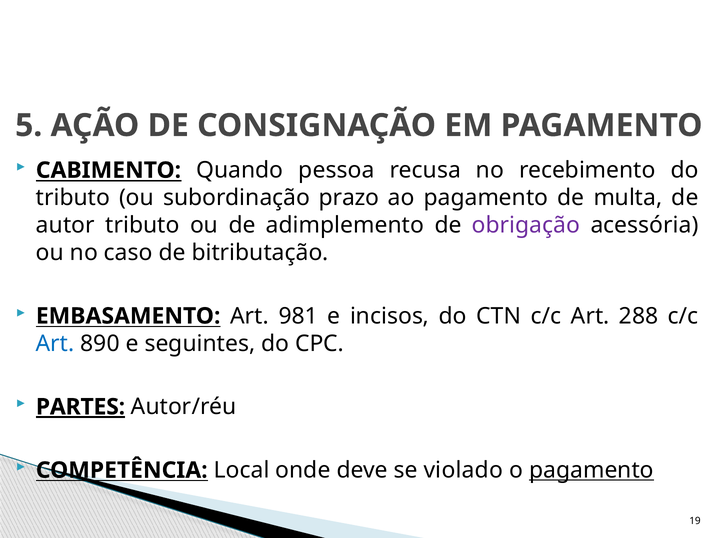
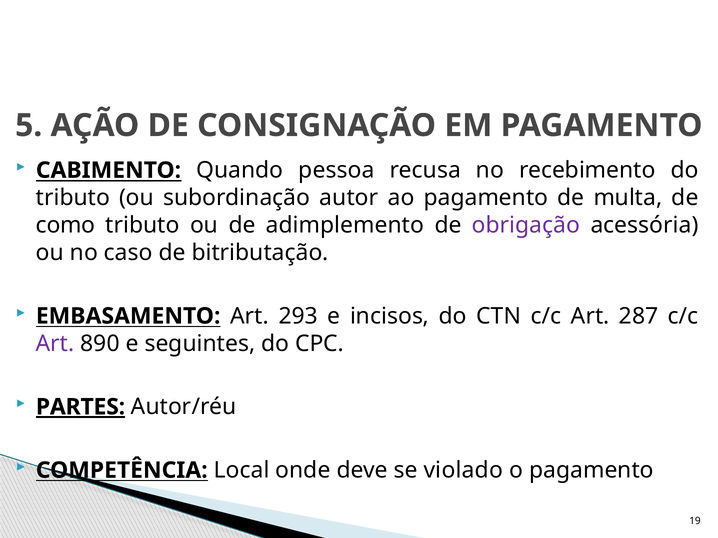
prazo: prazo -> autor (349, 198)
autor: autor -> como (66, 225)
981: 981 -> 293 (298, 316)
288: 288 -> 287 (639, 316)
Art colour: blue -> purple (55, 344)
pagamento underline: present -> none (591, 471)
